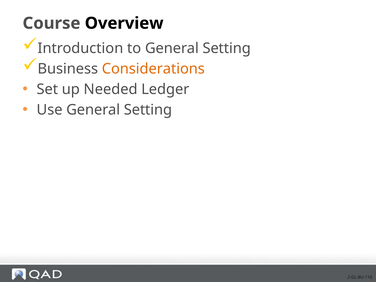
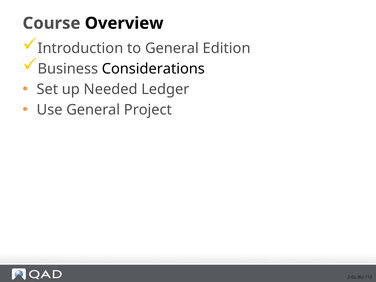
to General Setting: Setting -> Edition (227, 48)
Considerations colour: orange -> black (153, 69)
Use General Setting: Setting -> Project (148, 110)
